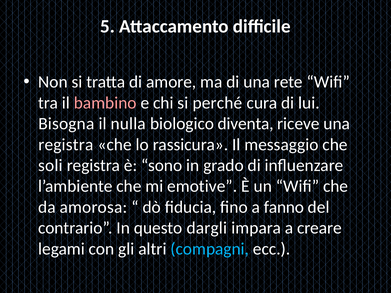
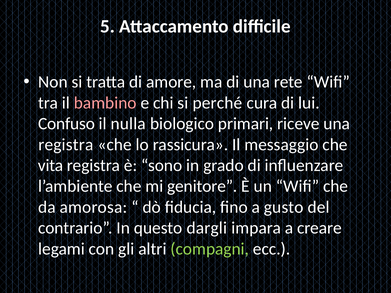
Bisogna: Bisogna -> Confuso (66, 124)
diventa: diventa -> primari (246, 124)
soli: soli -> vita (51, 166)
emotive: emotive -> genitore (202, 186)
fanno: fanno -> gusto (284, 207)
compagni colour: light blue -> light green (210, 249)
